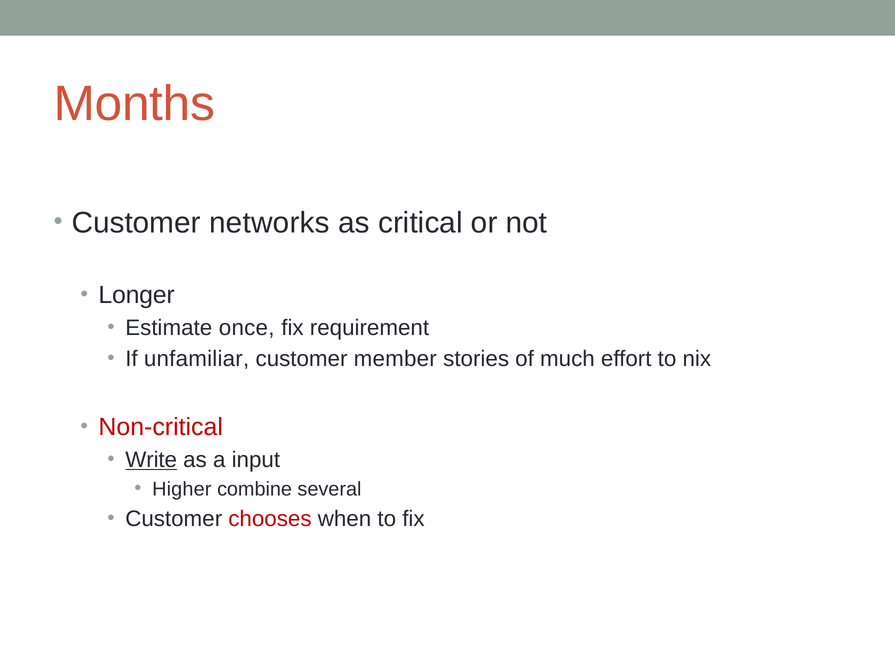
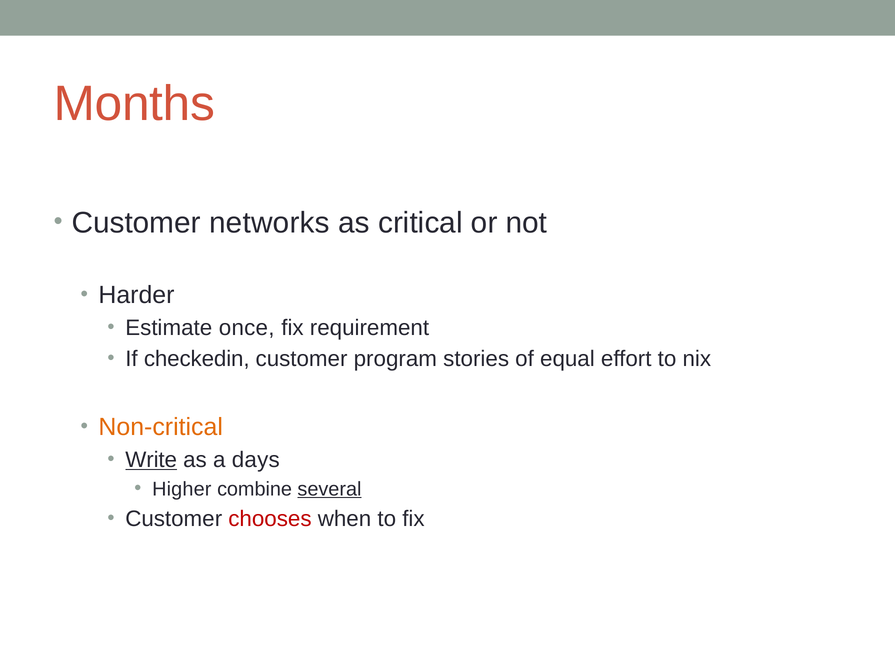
Longer: Longer -> Harder (136, 295)
unfamiliar: unfamiliar -> checkedin (197, 359)
member: member -> program (395, 359)
much: much -> equal (567, 359)
Non-critical colour: red -> orange (161, 427)
input: input -> days (256, 460)
several underline: none -> present (329, 489)
